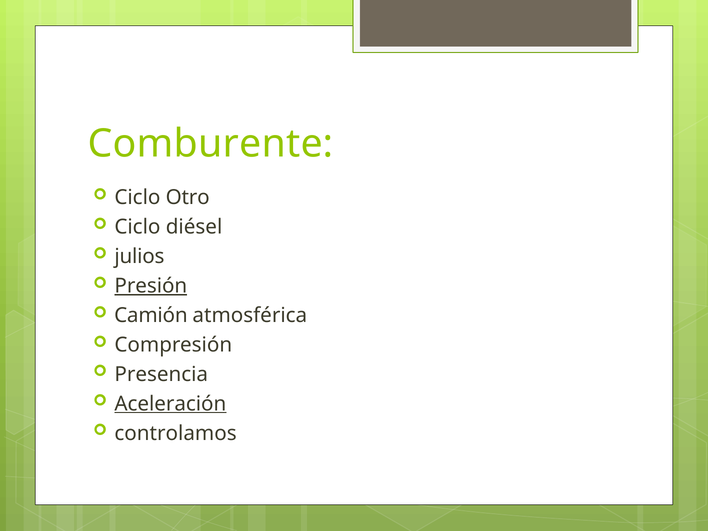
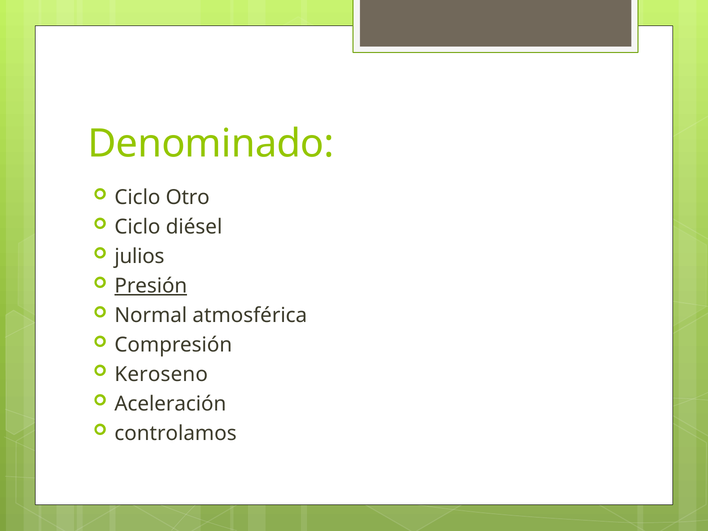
Comburente: Comburente -> Denominado (211, 144)
Camión: Camión -> Normal (151, 315)
Presencia: Presencia -> Keroseno (161, 374)
Aceleración underline: present -> none (170, 404)
